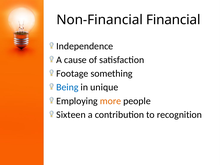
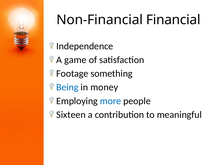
cause: cause -> game (75, 60)
unique: unique -> money (104, 87)
more colour: orange -> blue (111, 101)
recognition: recognition -> meaningful (179, 115)
